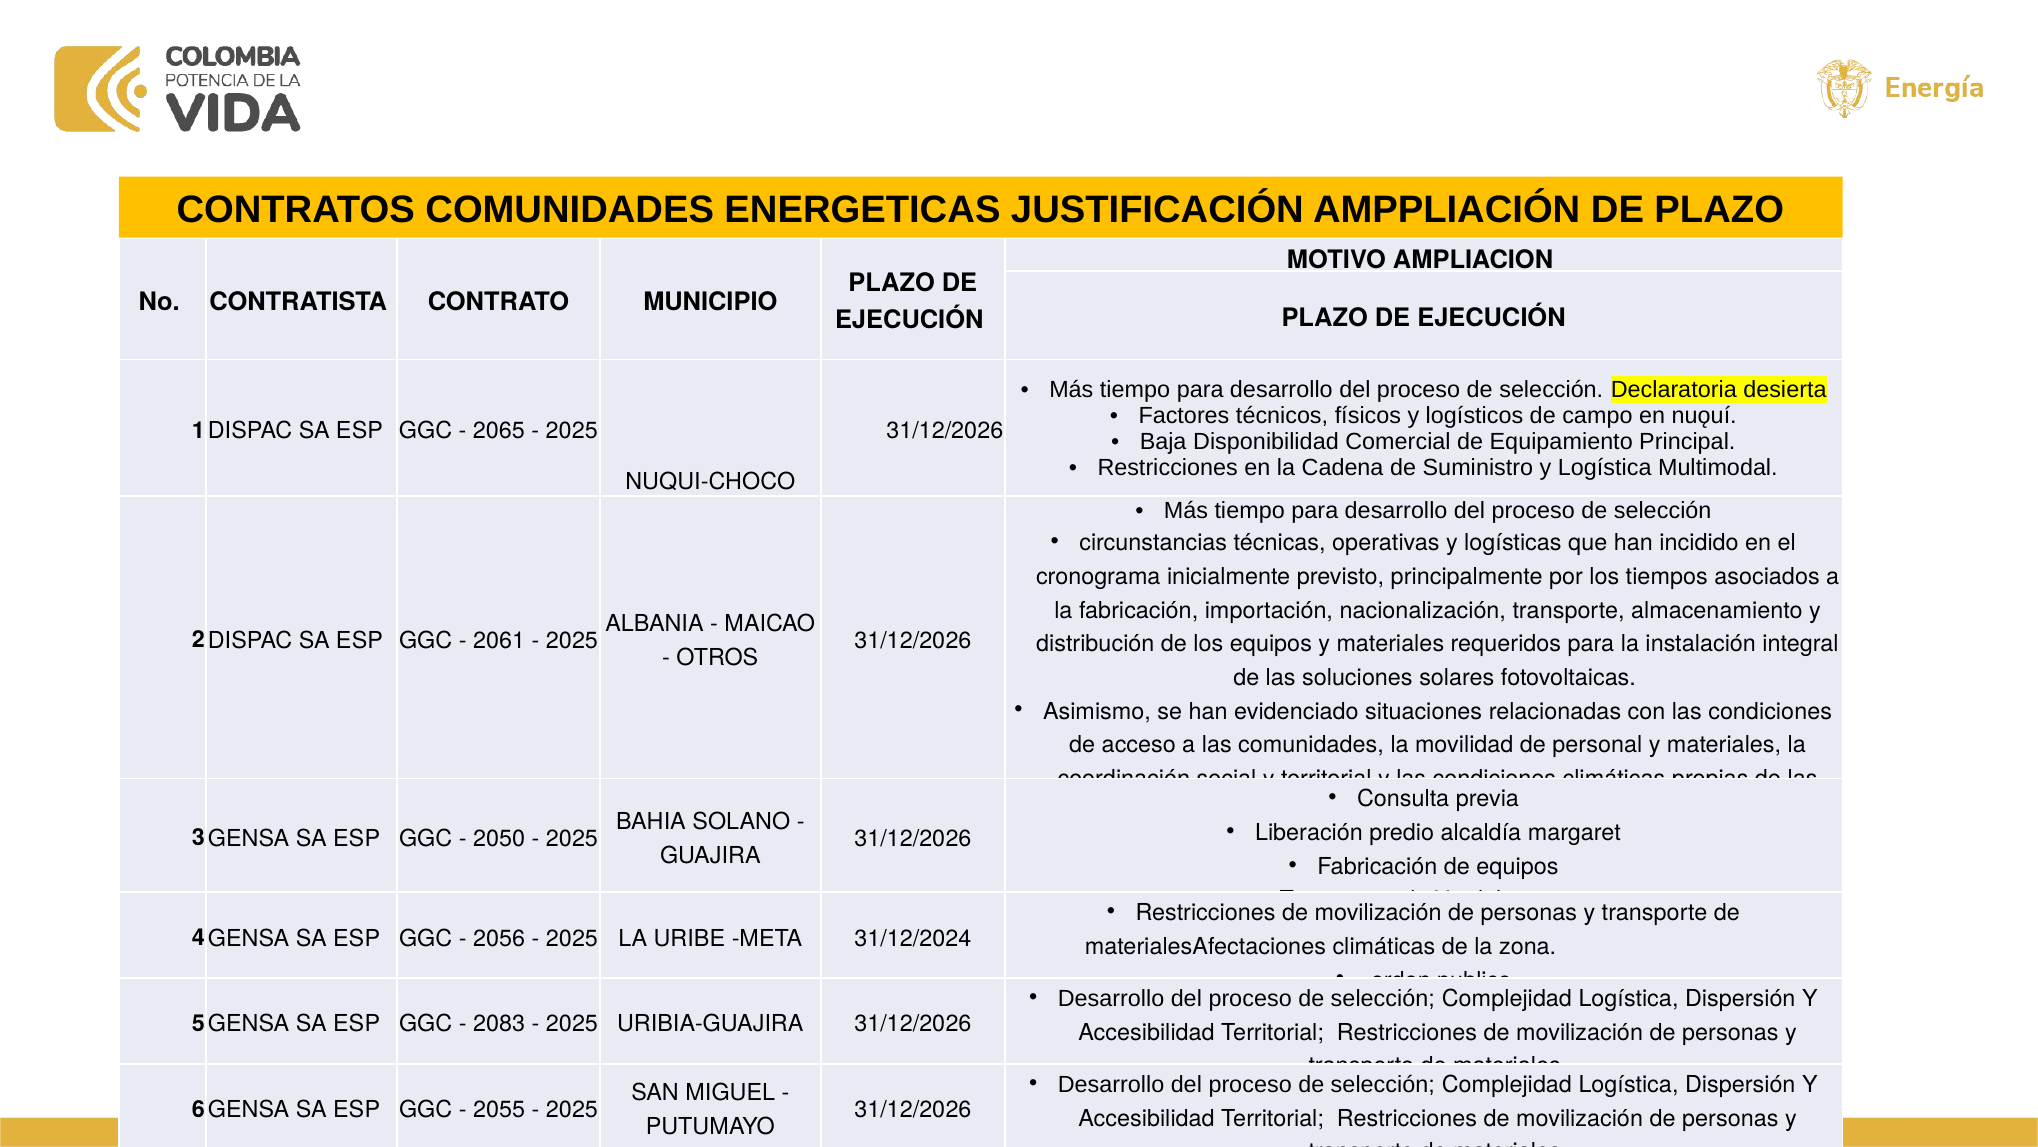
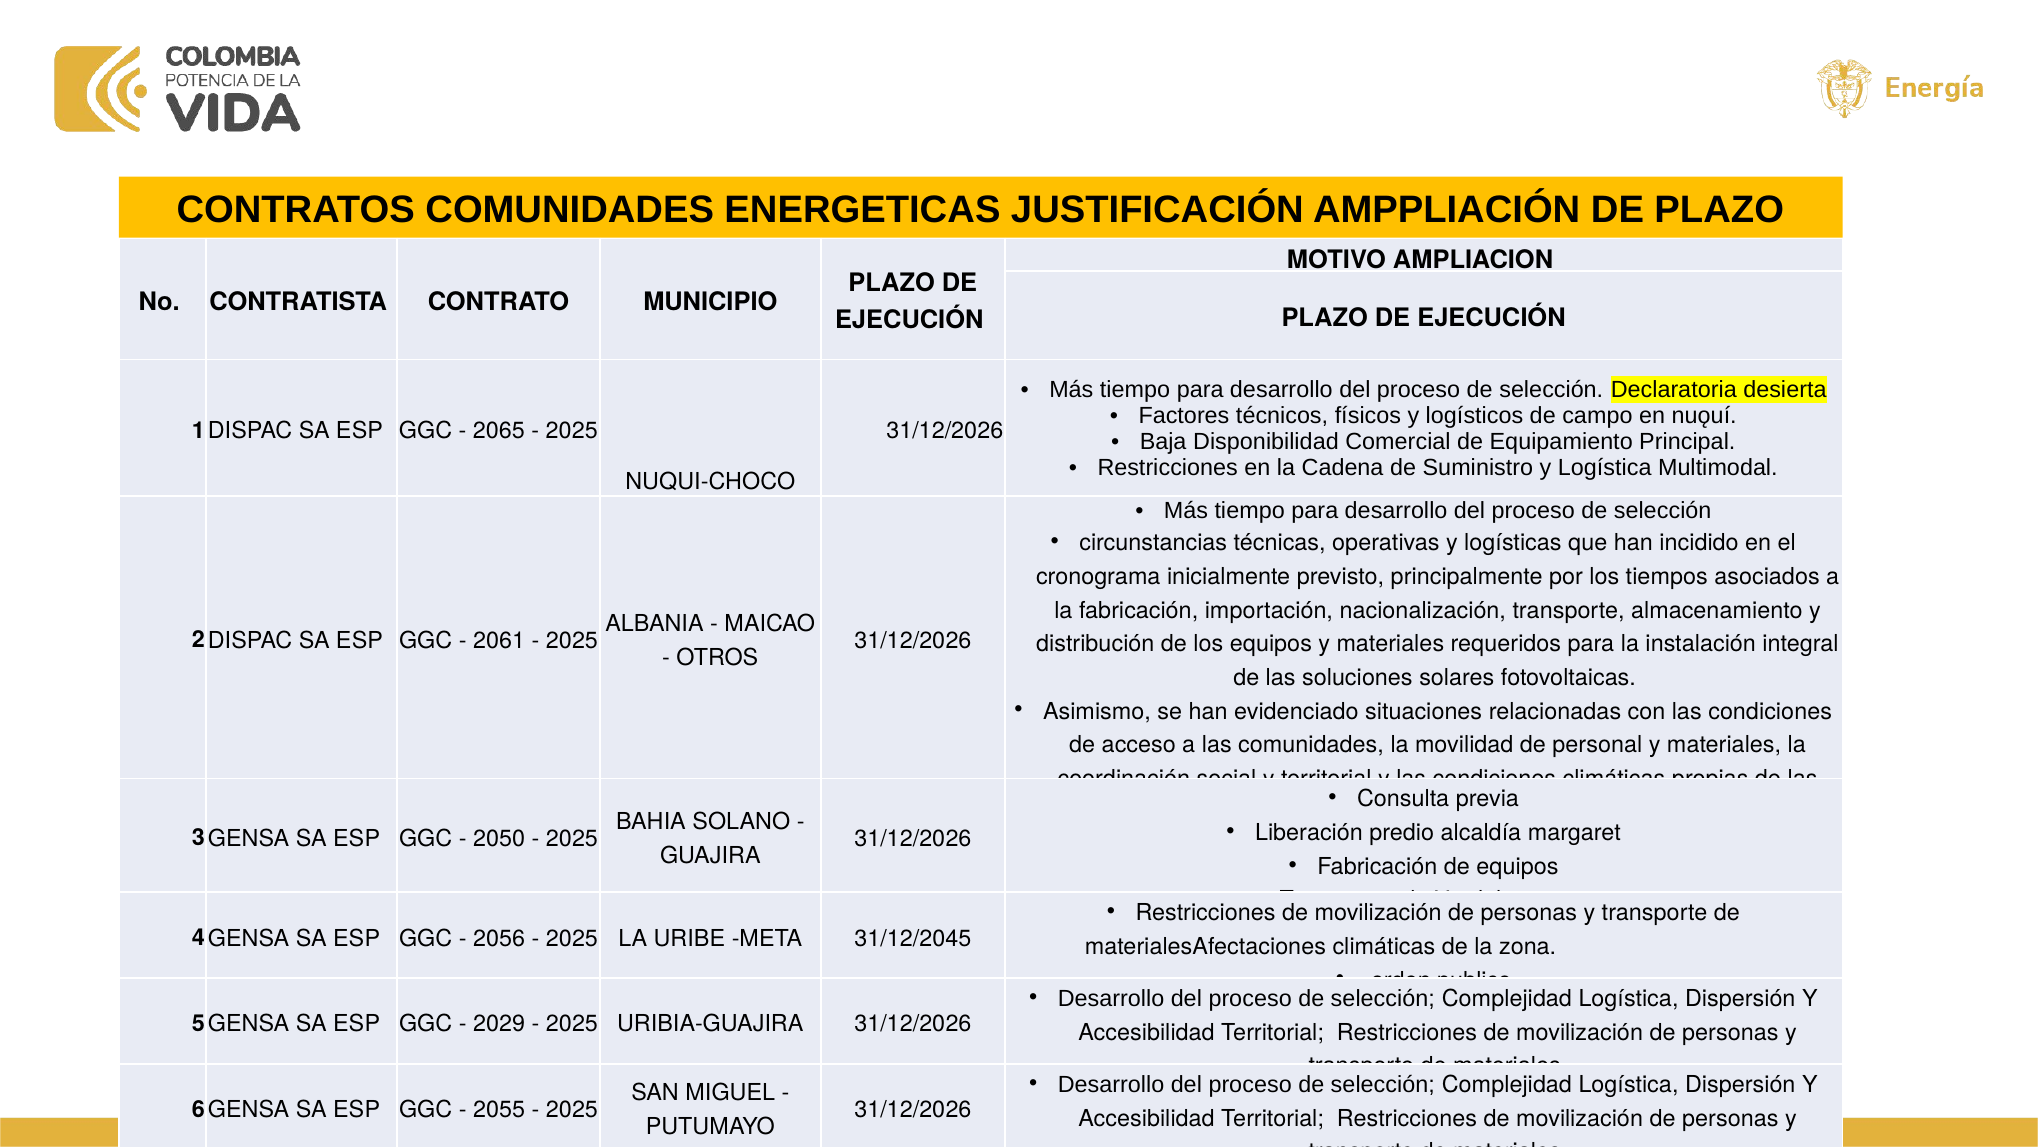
31/12/2024: 31/12/2024 -> 31/12/2045 (913, 938)
2083: 2083 -> 2029 (499, 1024)
